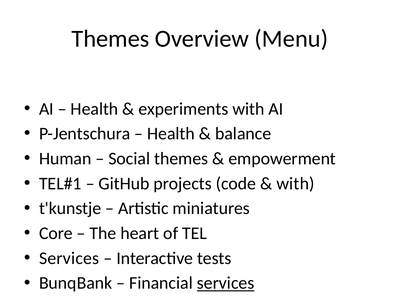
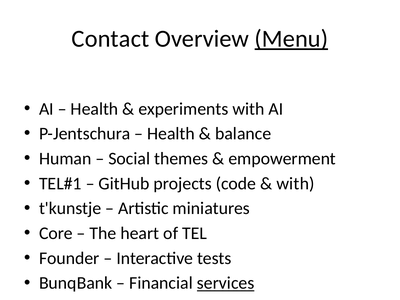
Themes: Themes -> Contact (110, 39)
Menu underline: none -> present (291, 39)
Services: Services -> Founder (69, 258)
